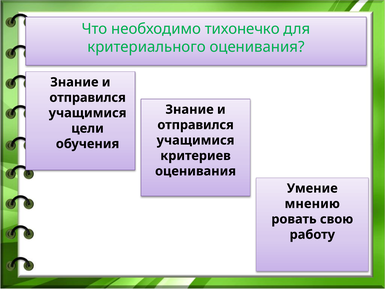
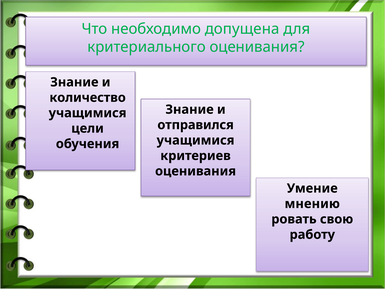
тихонечко: тихонечко -> допущена (242, 29)
отправился: отправился -> количество (88, 98)
